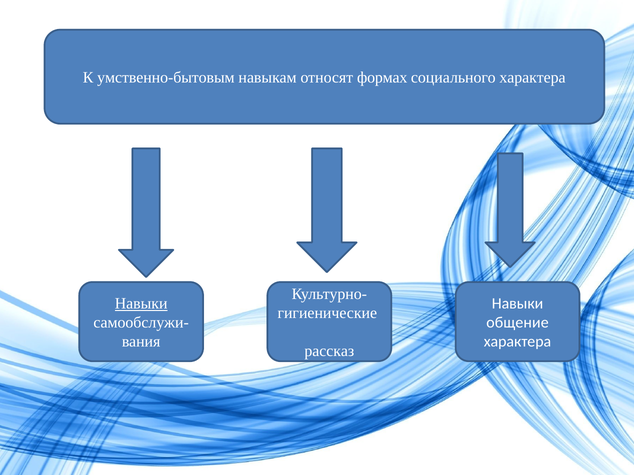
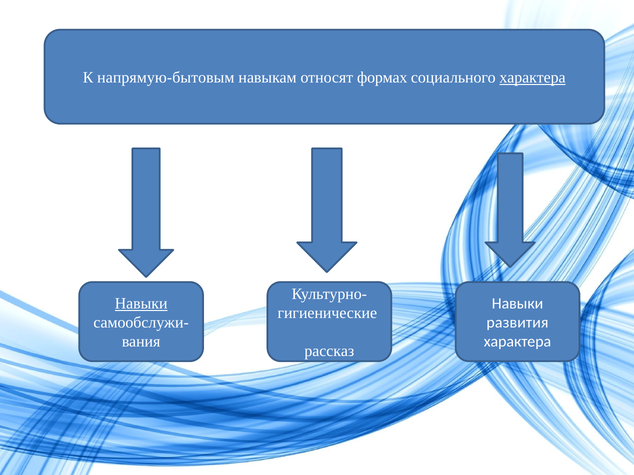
умственно-бытовым: умственно-бытовым -> напрямую-бытовым (166, 78)
характера underline: none -> present (533, 78)
общение: общение -> развития (517, 323)
